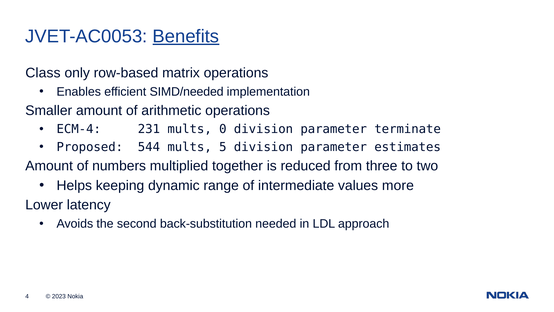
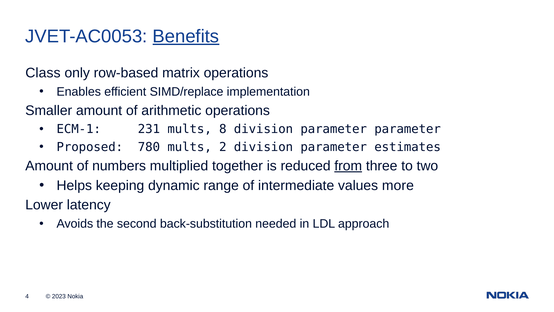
SIMD/needed: SIMD/needed -> SIMD/replace (187, 92)
ECM-4: ECM-4 -> ECM-1 (79, 129)
0: 0 -> 8 (223, 129)
parameter terminate: terminate -> parameter (408, 129)
544: 544 -> 780 (149, 147)
5: 5 -> 2 (223, 147)
from underline: none -> present (348, 166)
